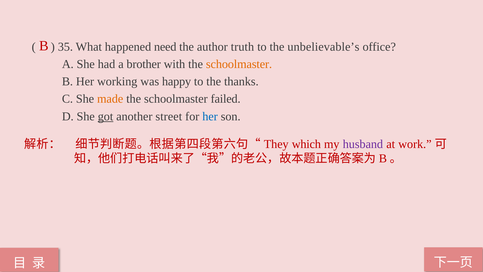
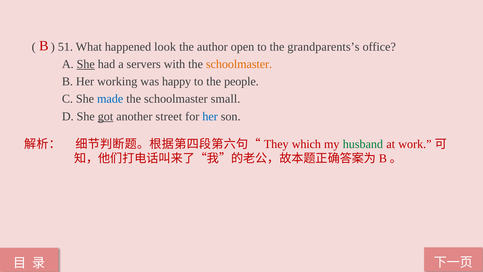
35: 35 -> 51 (65, 47)
need: need -> look (165, 47)
truth: truth -> open (243, 47)
unbelievable’s: unbelievable’s -> grandparents’s (323, 47)
She underline: none -> present (86, 64)
brother: brother -> servers (144, 64)
thanks: thanks -> people (241, 81)
made colour: orange -> blue (110, 99)
failed: failed -> small (226, 99)
husband colour: purple -> green (363, 144)
